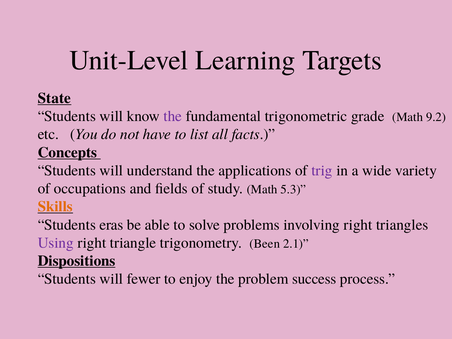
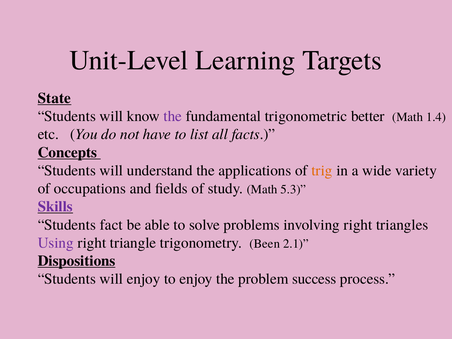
grade: grade -> better (368, 116)
9.2: 9.2 -> 1.4 (436, 117)
trig colour: purple -> orange (322, 170)
Skills colour: orange -> purple (55, 207)
eras: eras -> fact (111, 225)
will fewer: fewer -> enjoy (144, 279)
